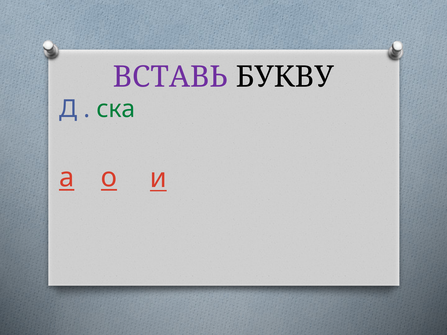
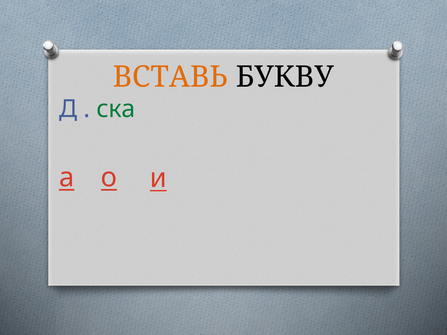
ВСТАВЬ colour: purple -> orange (170, 77)
